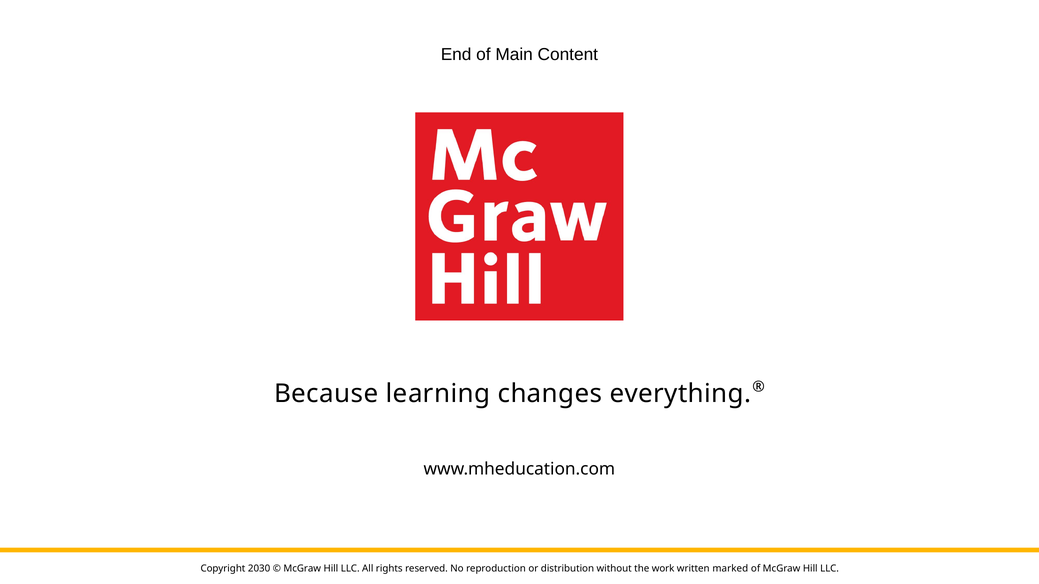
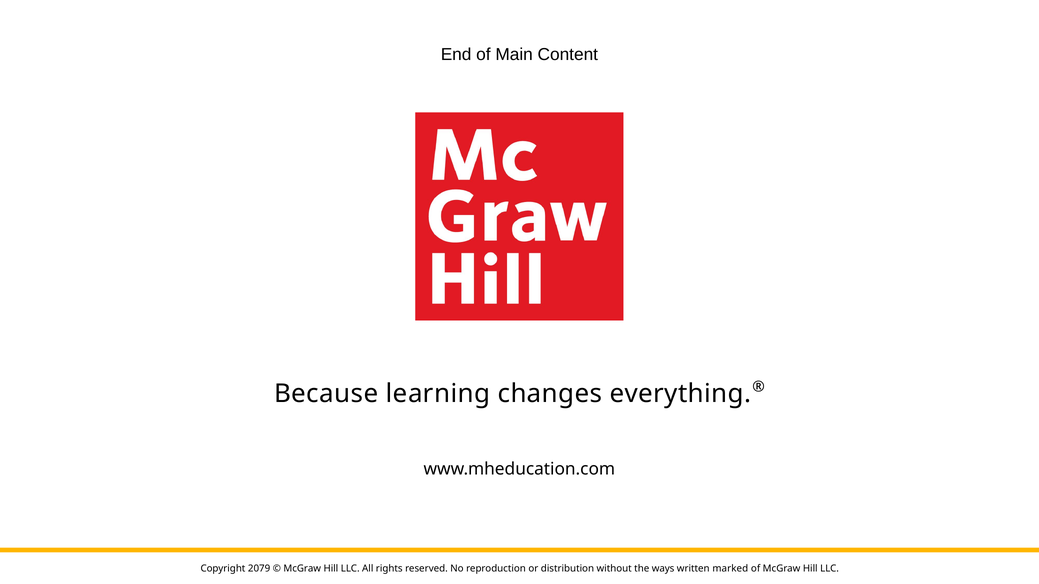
2030: 2030 -> 2079 (259, 569)
work: work -> ways (663, 569)
